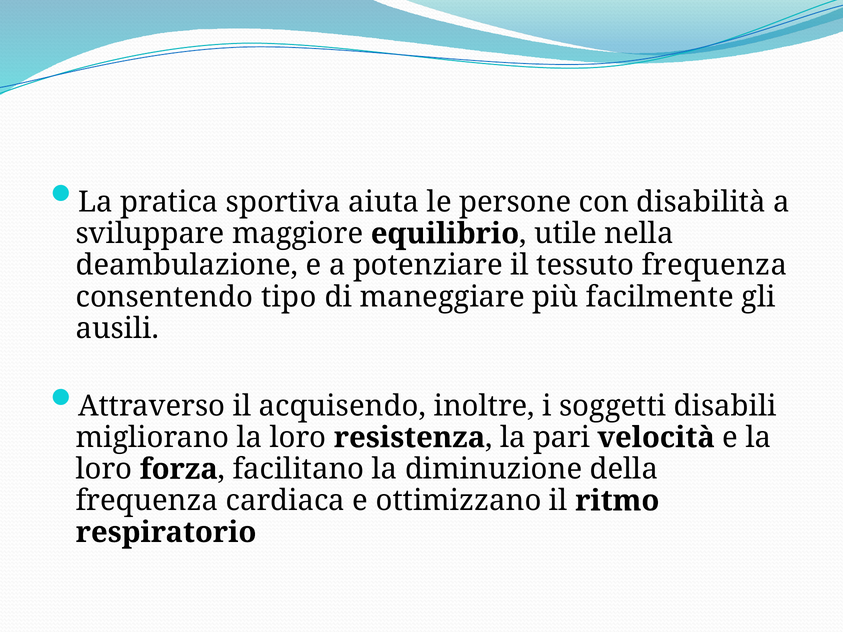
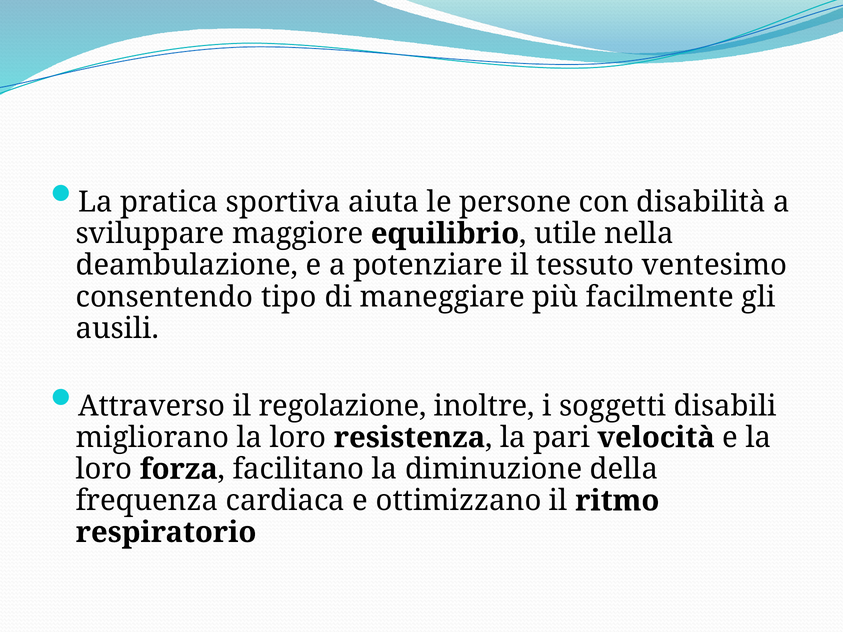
tessuto frequenza: frequenza -> ventesimo (715, 265)
acquisendo: acquisendo -> regolazione (343, 406)
